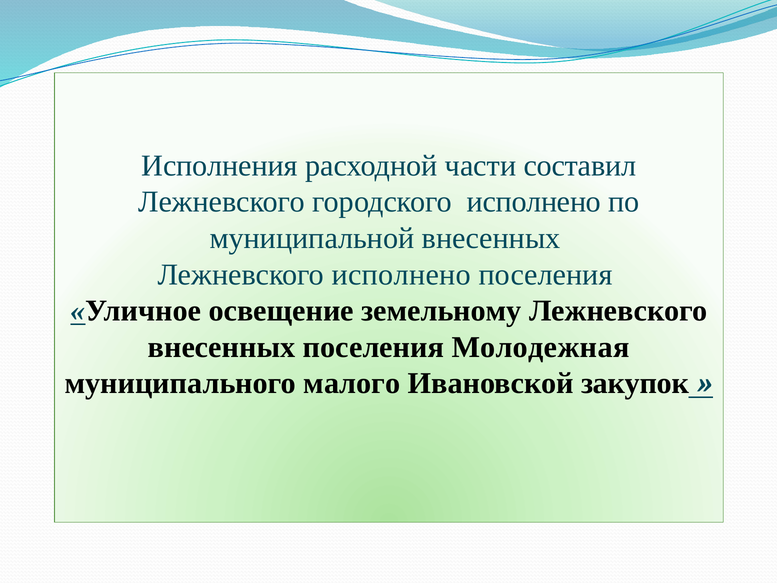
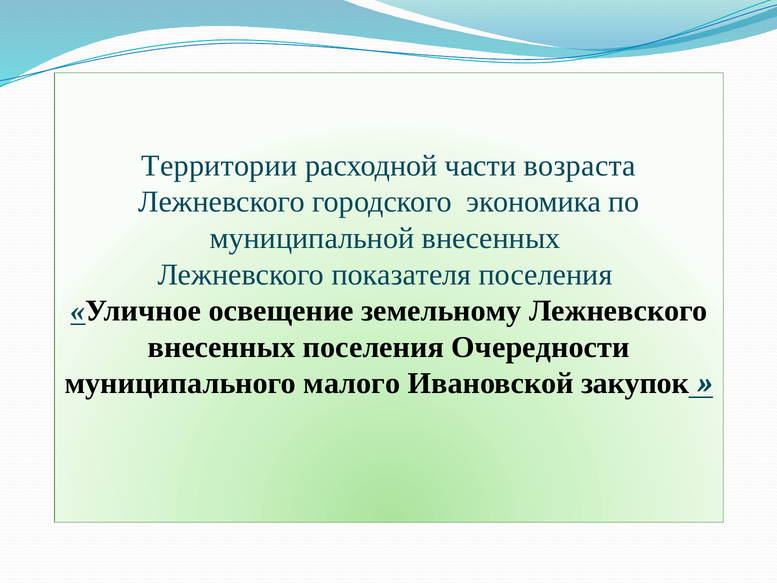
Исполнения: Исполнения -> Территории (219, 166)
составил: составил -> возраста (580, 166)
городского исполнено: исполнено -> экономика (534, 202)
Лежневского исполнено: исполнено -> показателя (401, 274)
Молодежная: Молодежная -> Очередности (541, 347)
